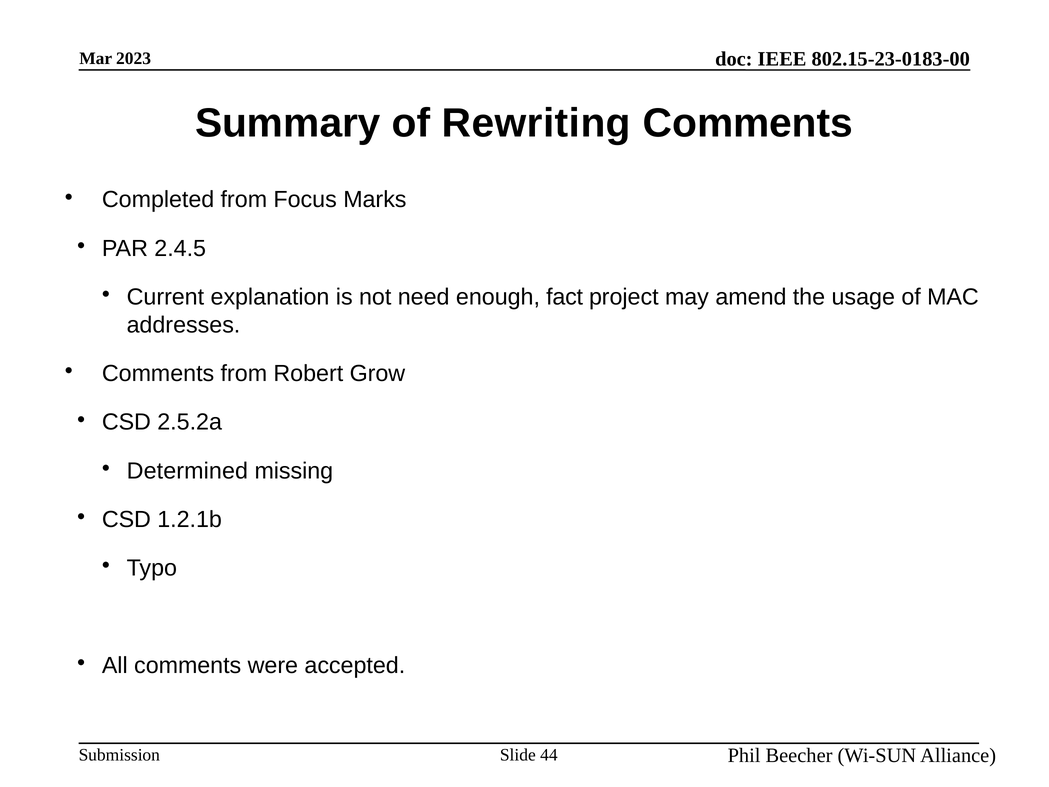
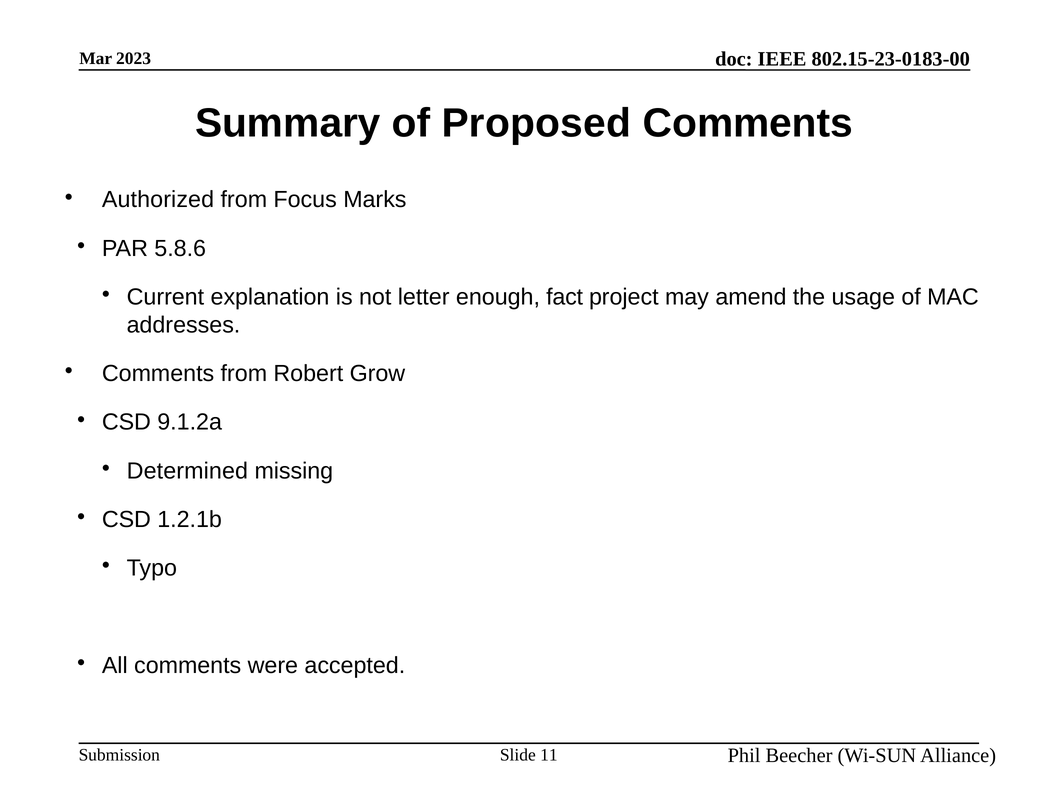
Rewriting: Rewriting -> Proposed (536, 123)
Completed: Completed -> Authorized (158, 200)
2.4.5: 2.4.5 -> 5.8.6 (180, 248)
need: need -> letter (424, 297)
2.5.2a: 2.5.2a -> 9.1.2a (190, 422)
44: 44 -> 11 (549, 755)
